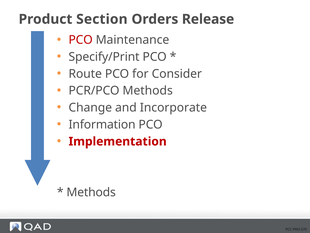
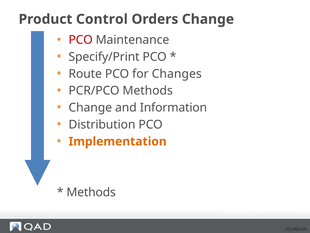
Section: Section -> Control (102, 19)
Orders Release: Release -> Change (208, 19)
Consider: Consider -> Changes (177, 74)
Incorporate: Incorporate -> Information (173, 107)
Information: Information -> Distribution (102, 124)
Implementation colour: red -> orange (118, 141)
